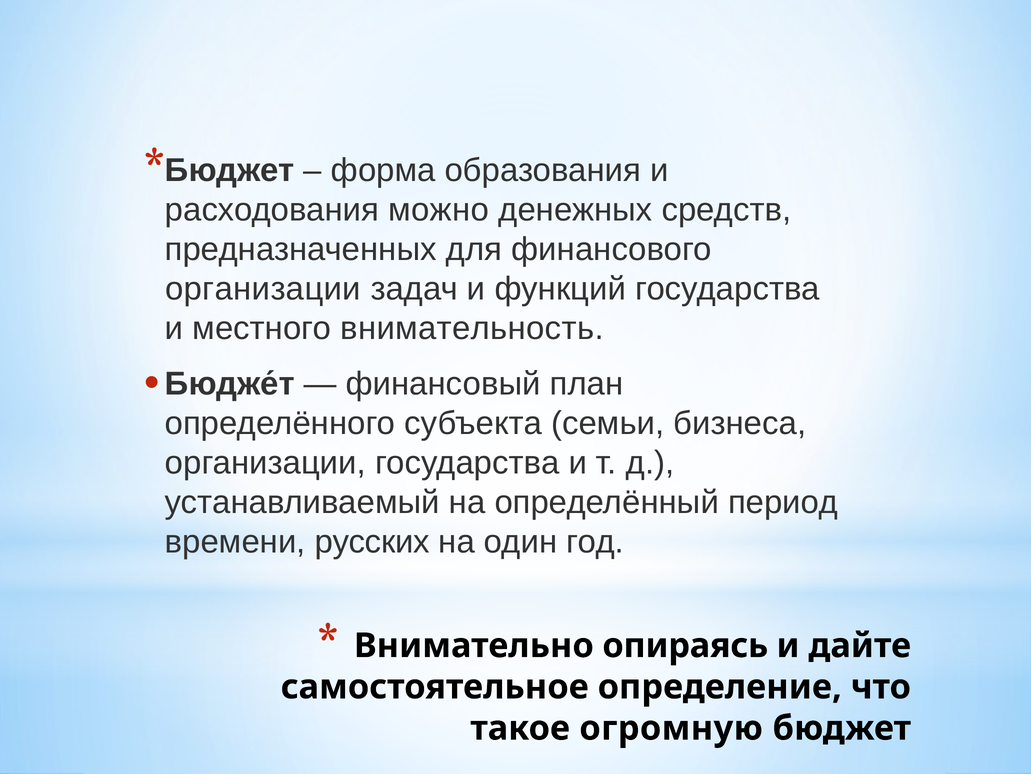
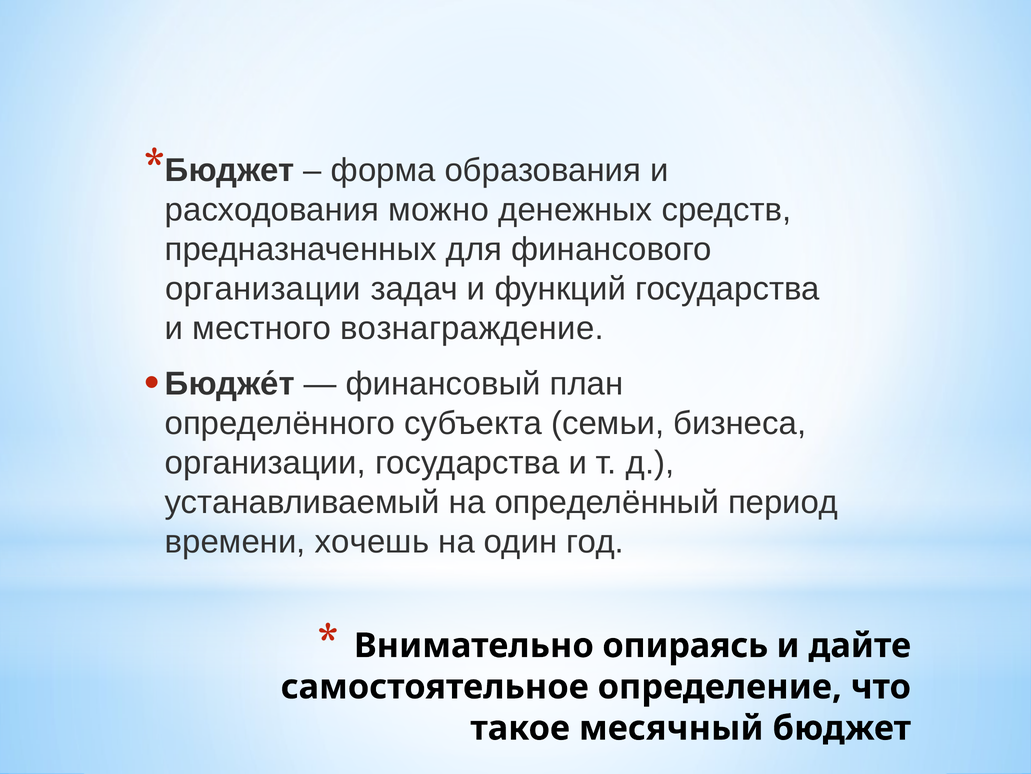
внимательность: внимательность -> вознаграждение (472, 328)
русских: русских -> хочешь (372, 541)
огромную: огромную -> месячный (671, 728)
